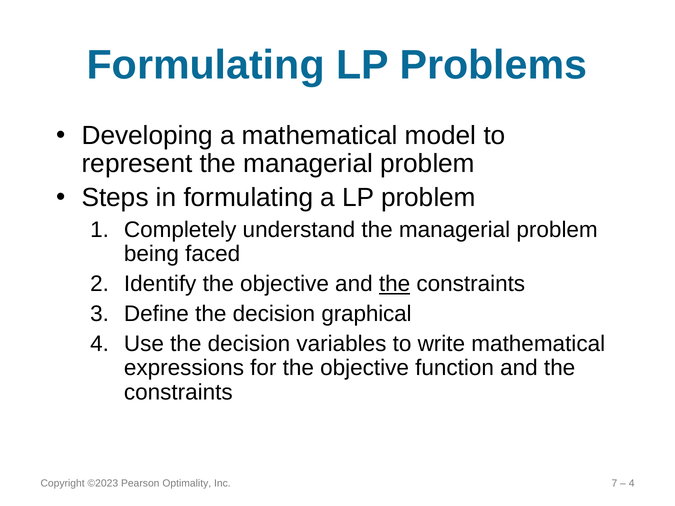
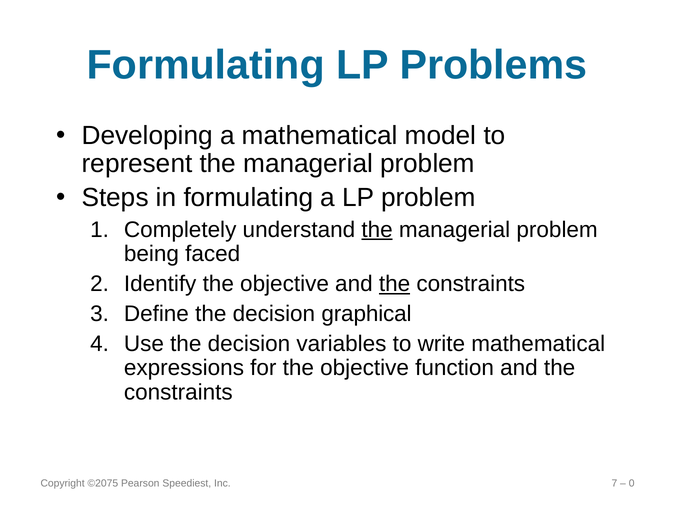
the underline: none -> present (377, 230)
©2023: ©2023 -> ©2075 (103, 483)
Optimality: Optimality -> Speediest (187, 483)
4: 4 -> 0 (632, 483)
